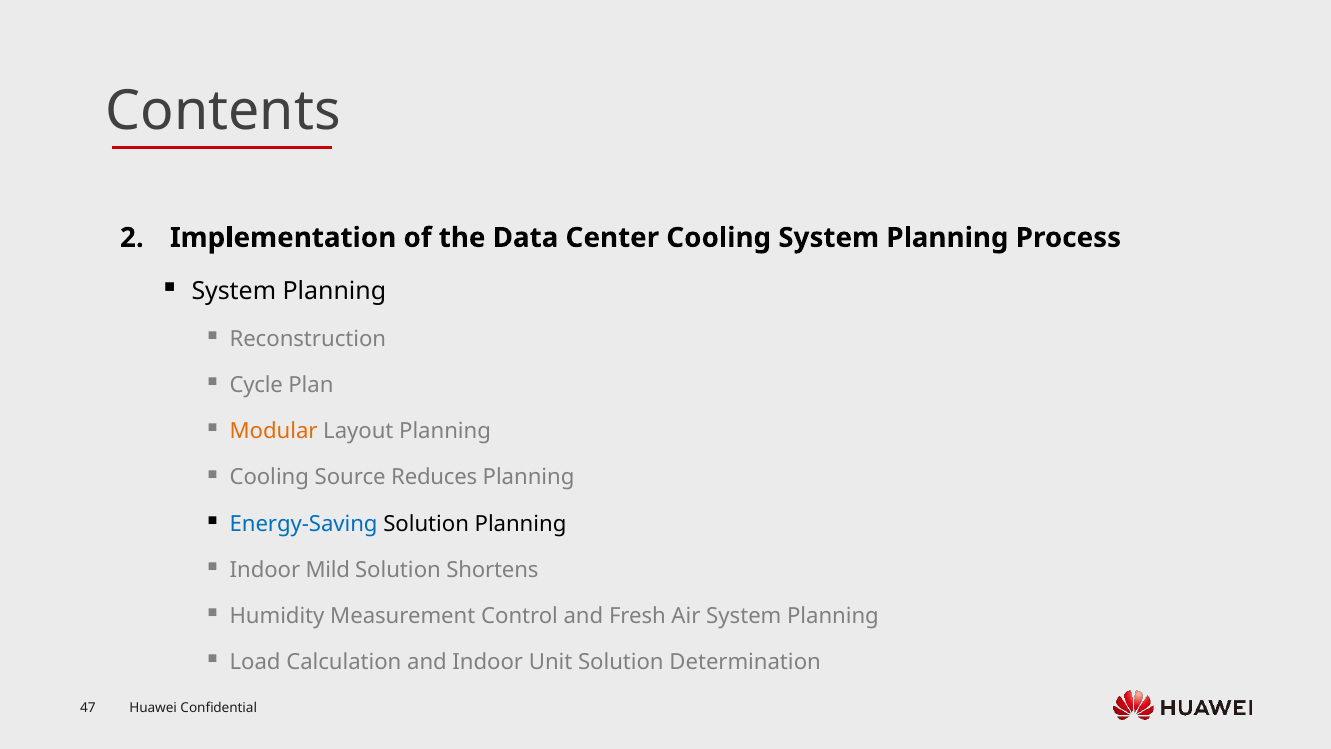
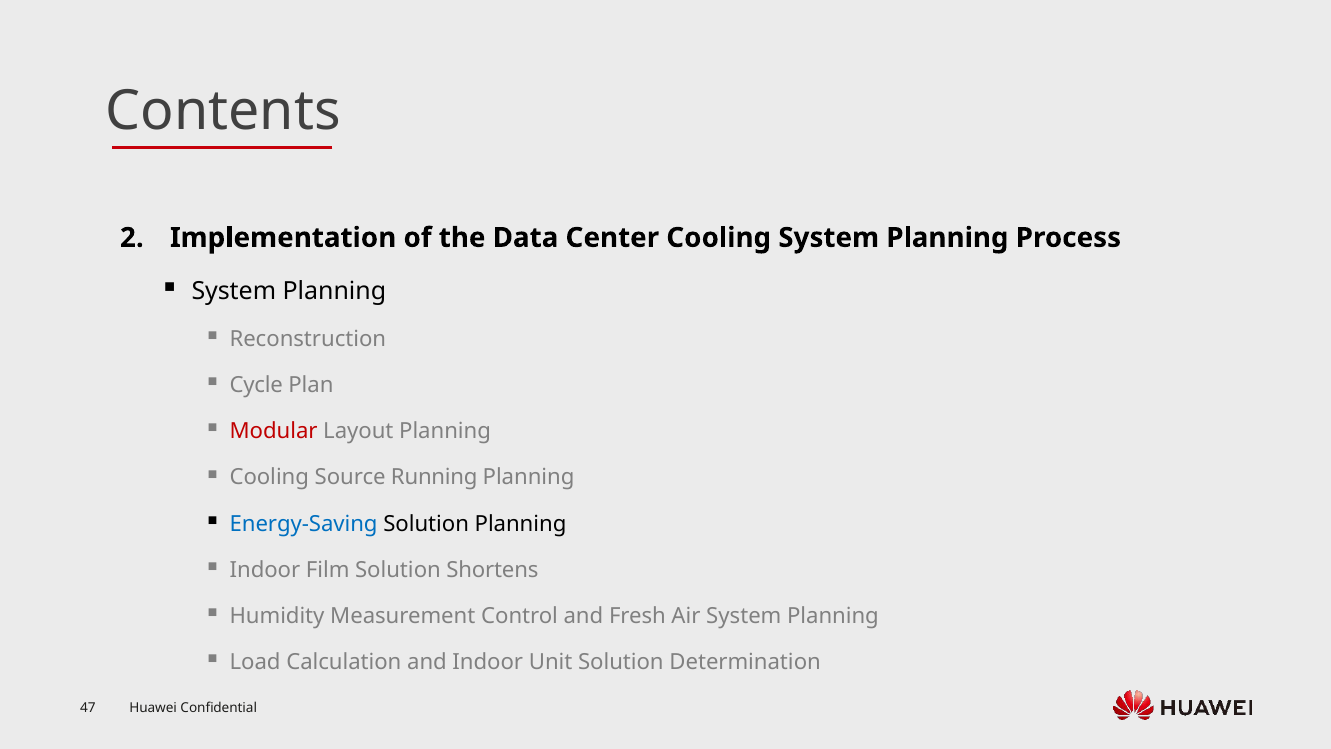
Modular colour: orange -> red (274, 431)
Reduces: Reduces -> Running (434, 477)
Mild: Mild -> Film (328, 570)
